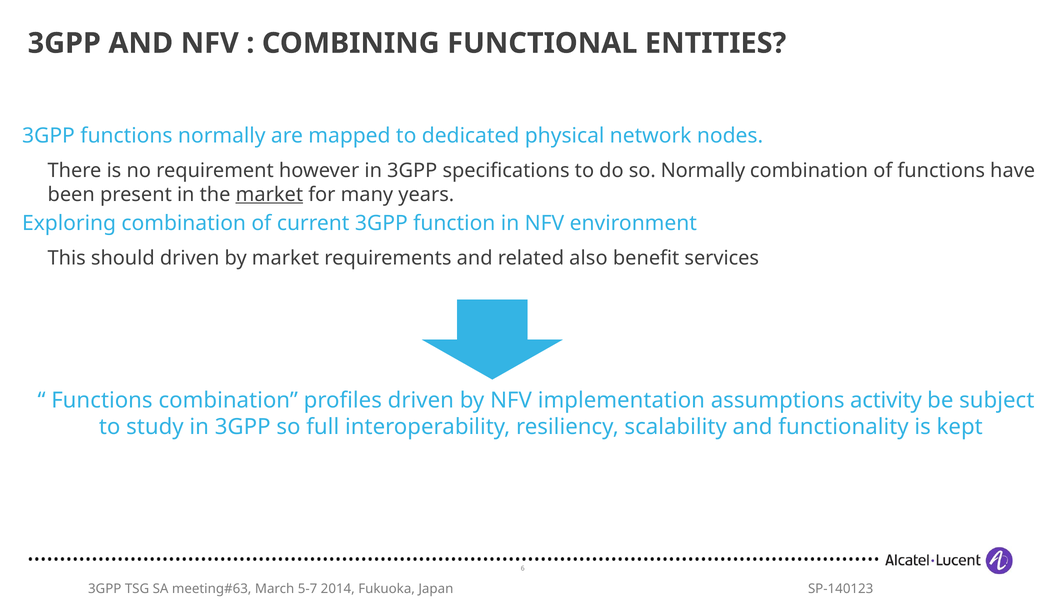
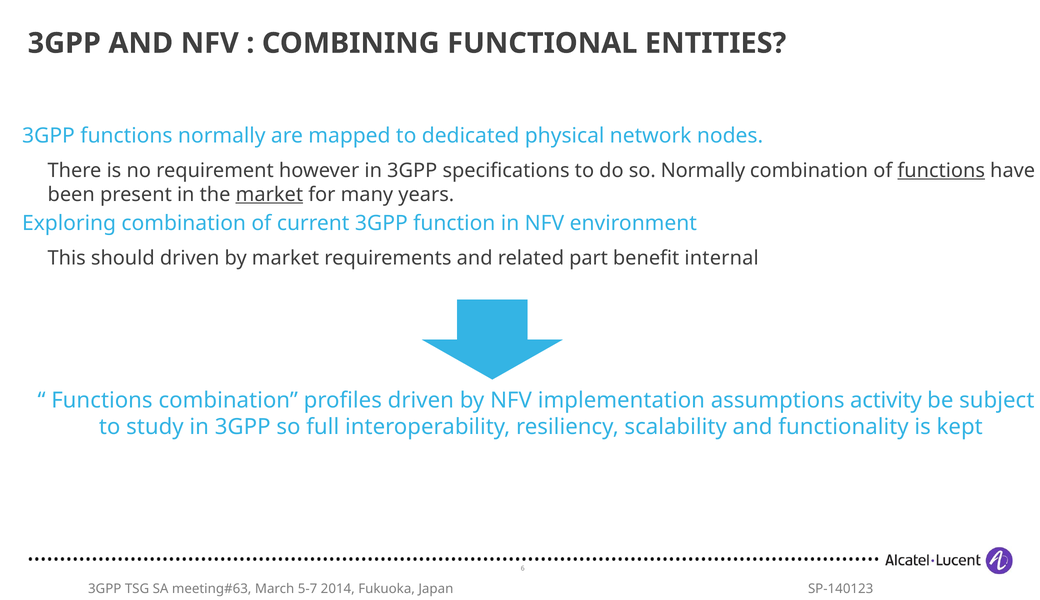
functions underline: none -> present (941, 171)
also: also -> part (589, 258)
services: services -> internal (722, 258)
